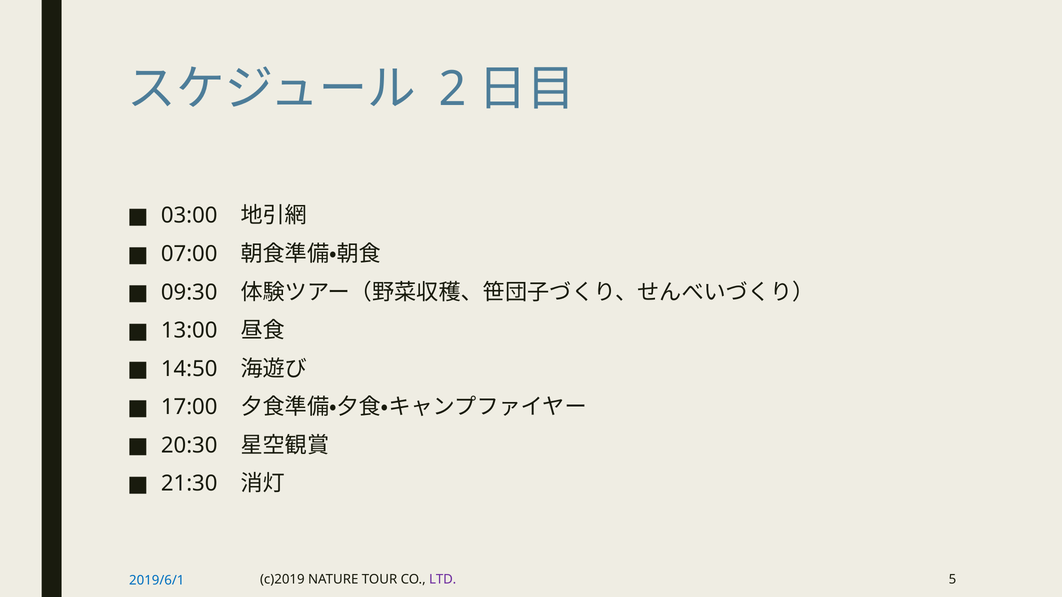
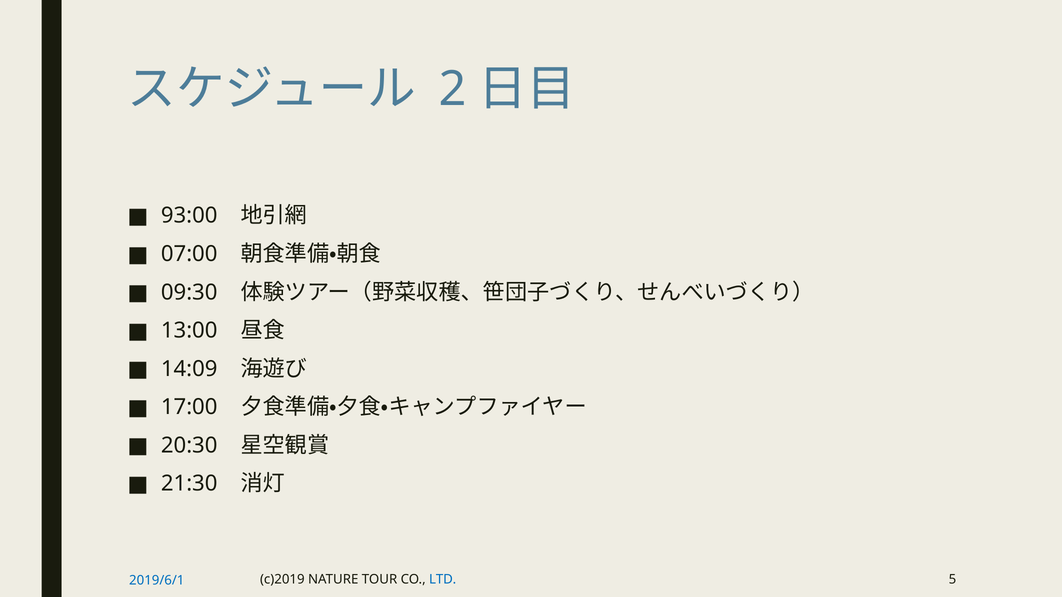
03:00: 03:00 -> 93:00 (189, 216)
14:50: 14:50 -> 14:09 (189, 369)
LTD colour: purple -> blue (443, 580)
